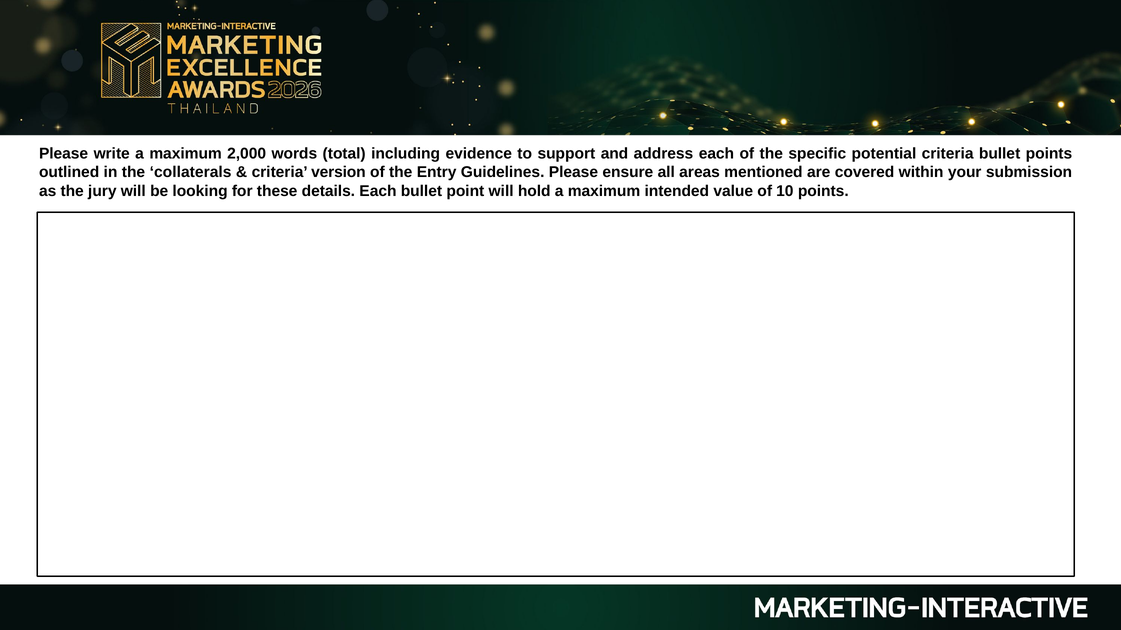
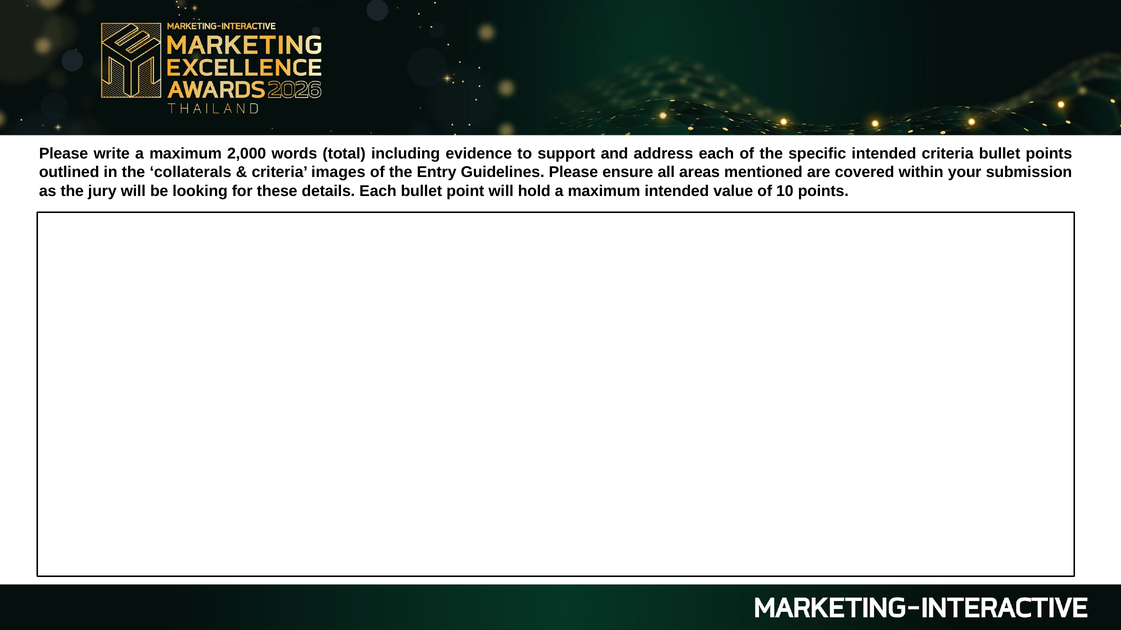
specific potential: potential -> intended (884, 154)
version: version -> images (338, 172)
